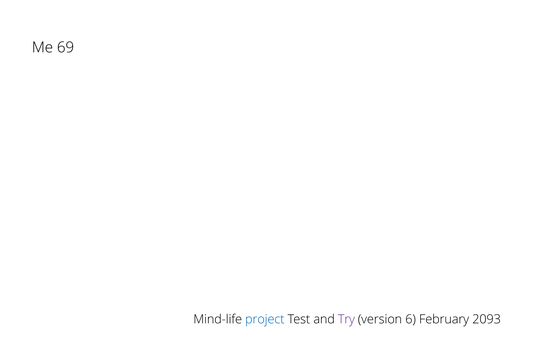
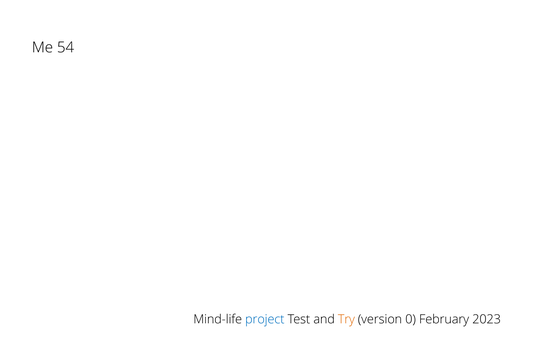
69: 69 -> 54 (66, 47)
Try colour: purple -> orange (346, 319)
6: 6 -> 0 (411, 319)
2093: 2093 -> 2023 (487, 319)
